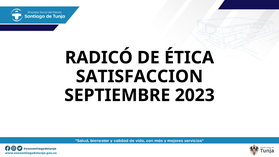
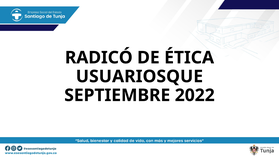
SATISFACCION: SATISFACCION -> USUARIOSQUE (139, 76)
2023: 2023 -> 2022 (195, 95)
